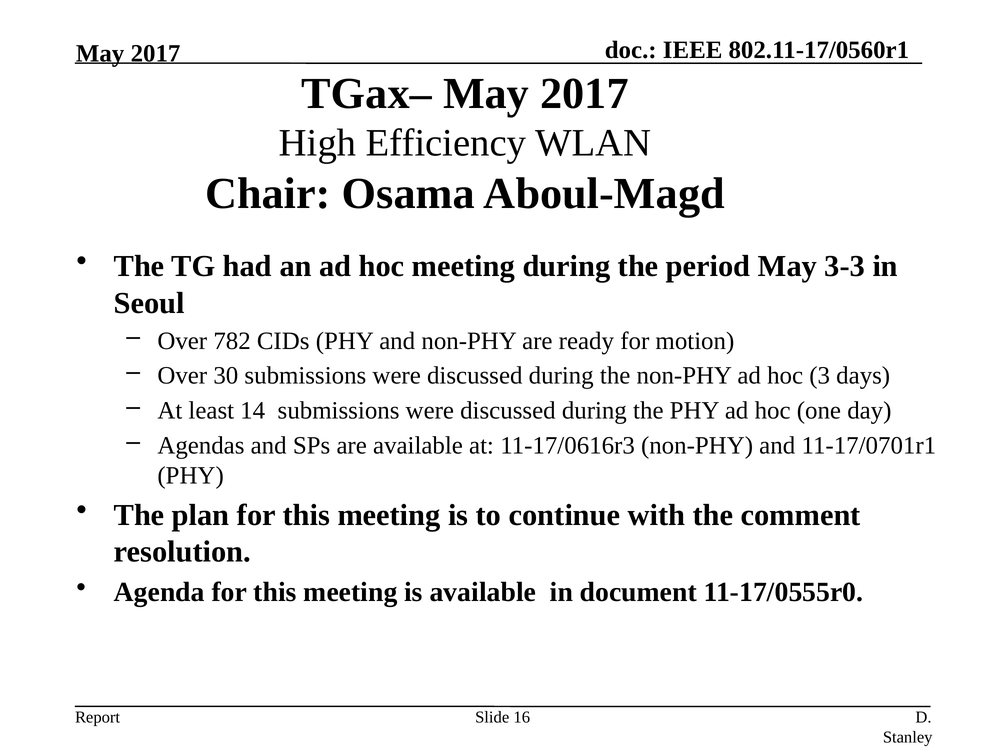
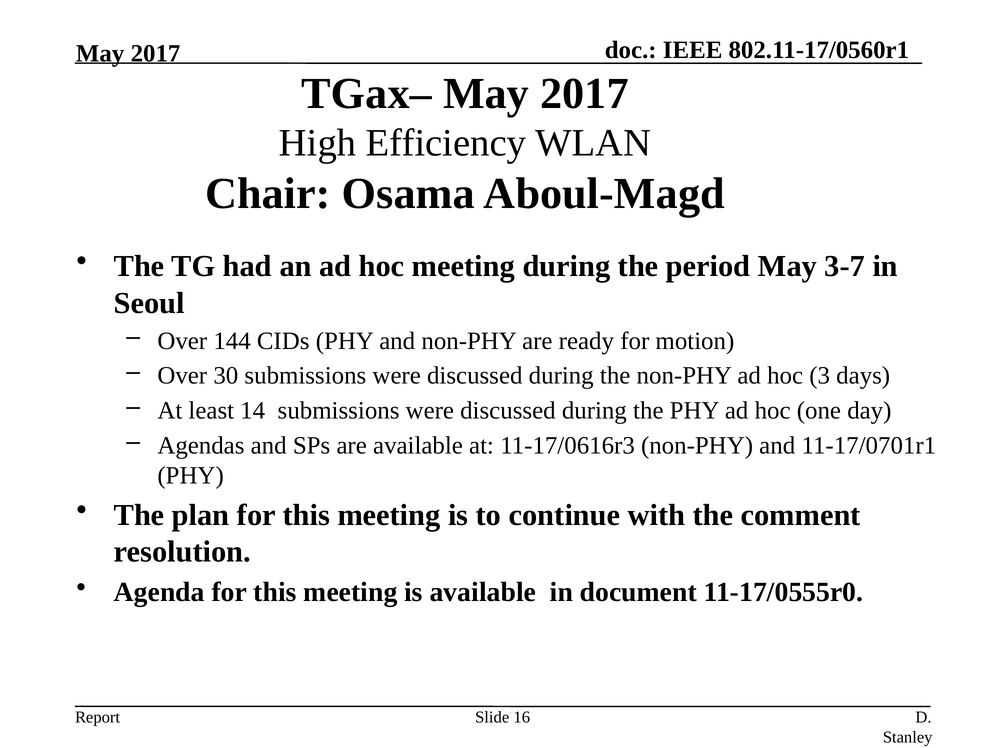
3-3: 3-3 -> 3-7 (845, 266)
782: 782 -> 144 (232, 341)
